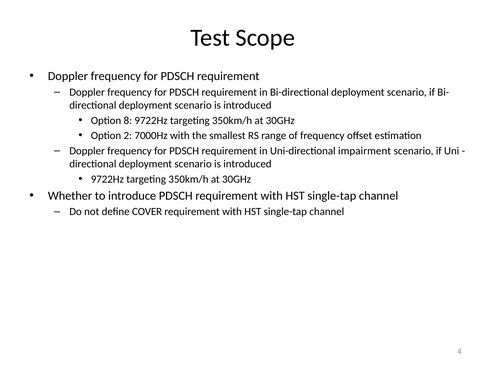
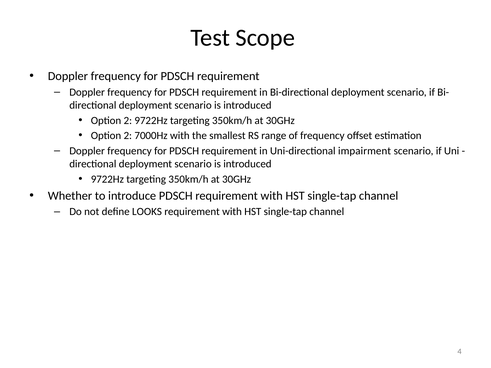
8: 8 -> 2 (128, 121)
COVER: COVER -> LOOKS (147, 212)
